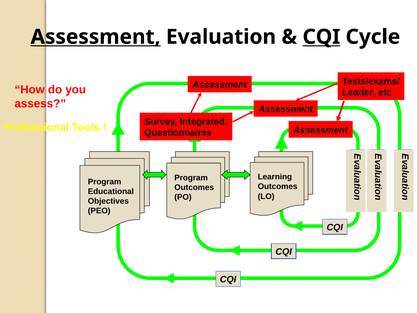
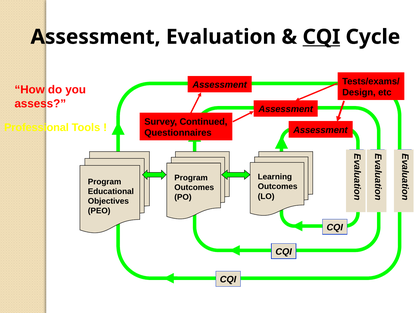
Assessment underline: present -> none (96, 37)
Leader: Leader -> Design (359, 92)
Integrated: Integrated -> Continued (203, 122)
